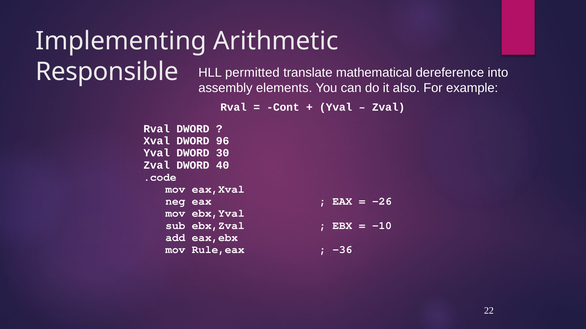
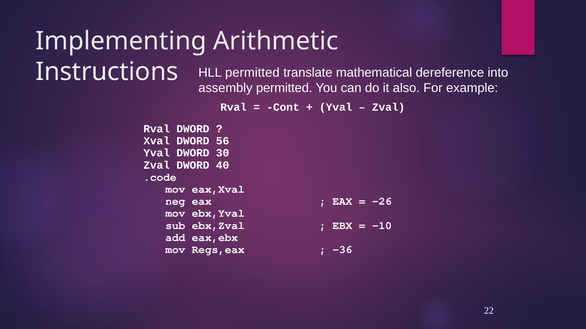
Responsible: Responsible -> Instructions (107, 72)
assembly elements: elements -> permitted (284, 88)
96: 96 -> 56 (223, 141)
Rule,eax: Rule,eax -> Regs,eax (218, 250)
